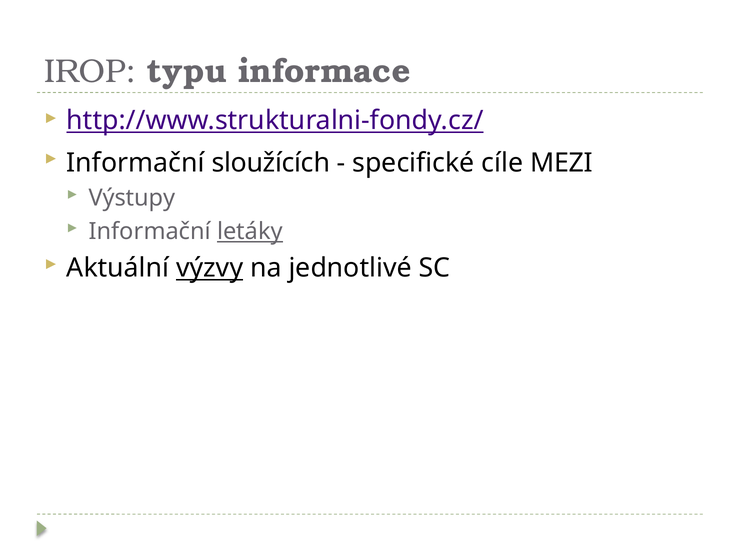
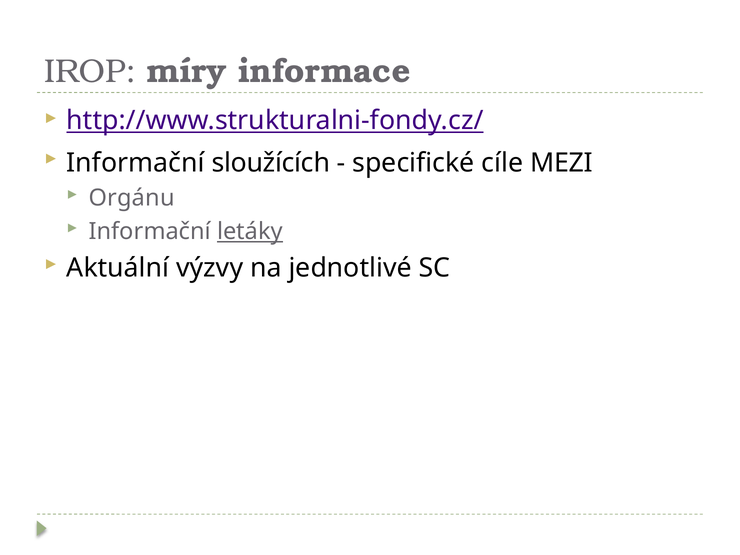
typu: typu -> míry (187, 71)
Výstupy: Výstupy -> Orgánu (132, 198)
výzvy underline: present -> none (210, 268)
